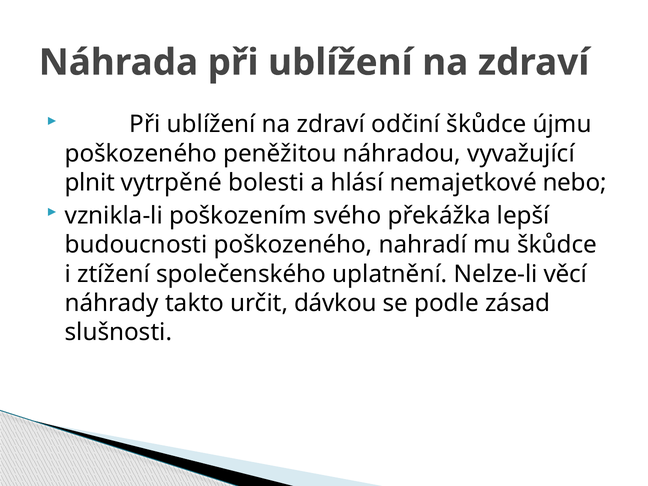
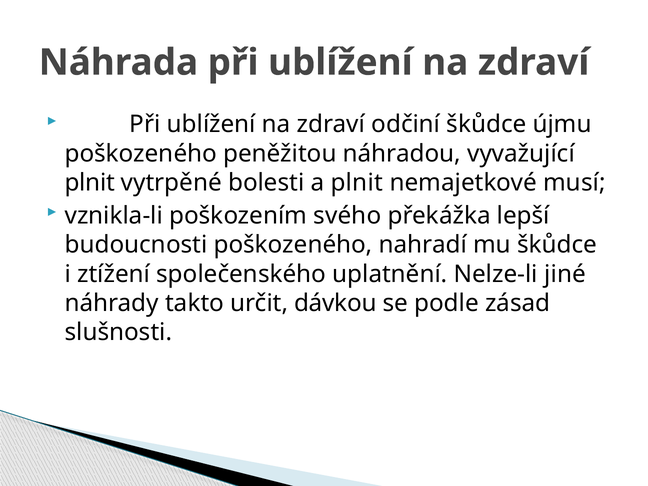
a hlásí: hlásí -> plnit (357, 183)
nebo: nebo -> musí (574, 183)
věcí: věcí -> jiné (565, 274)
